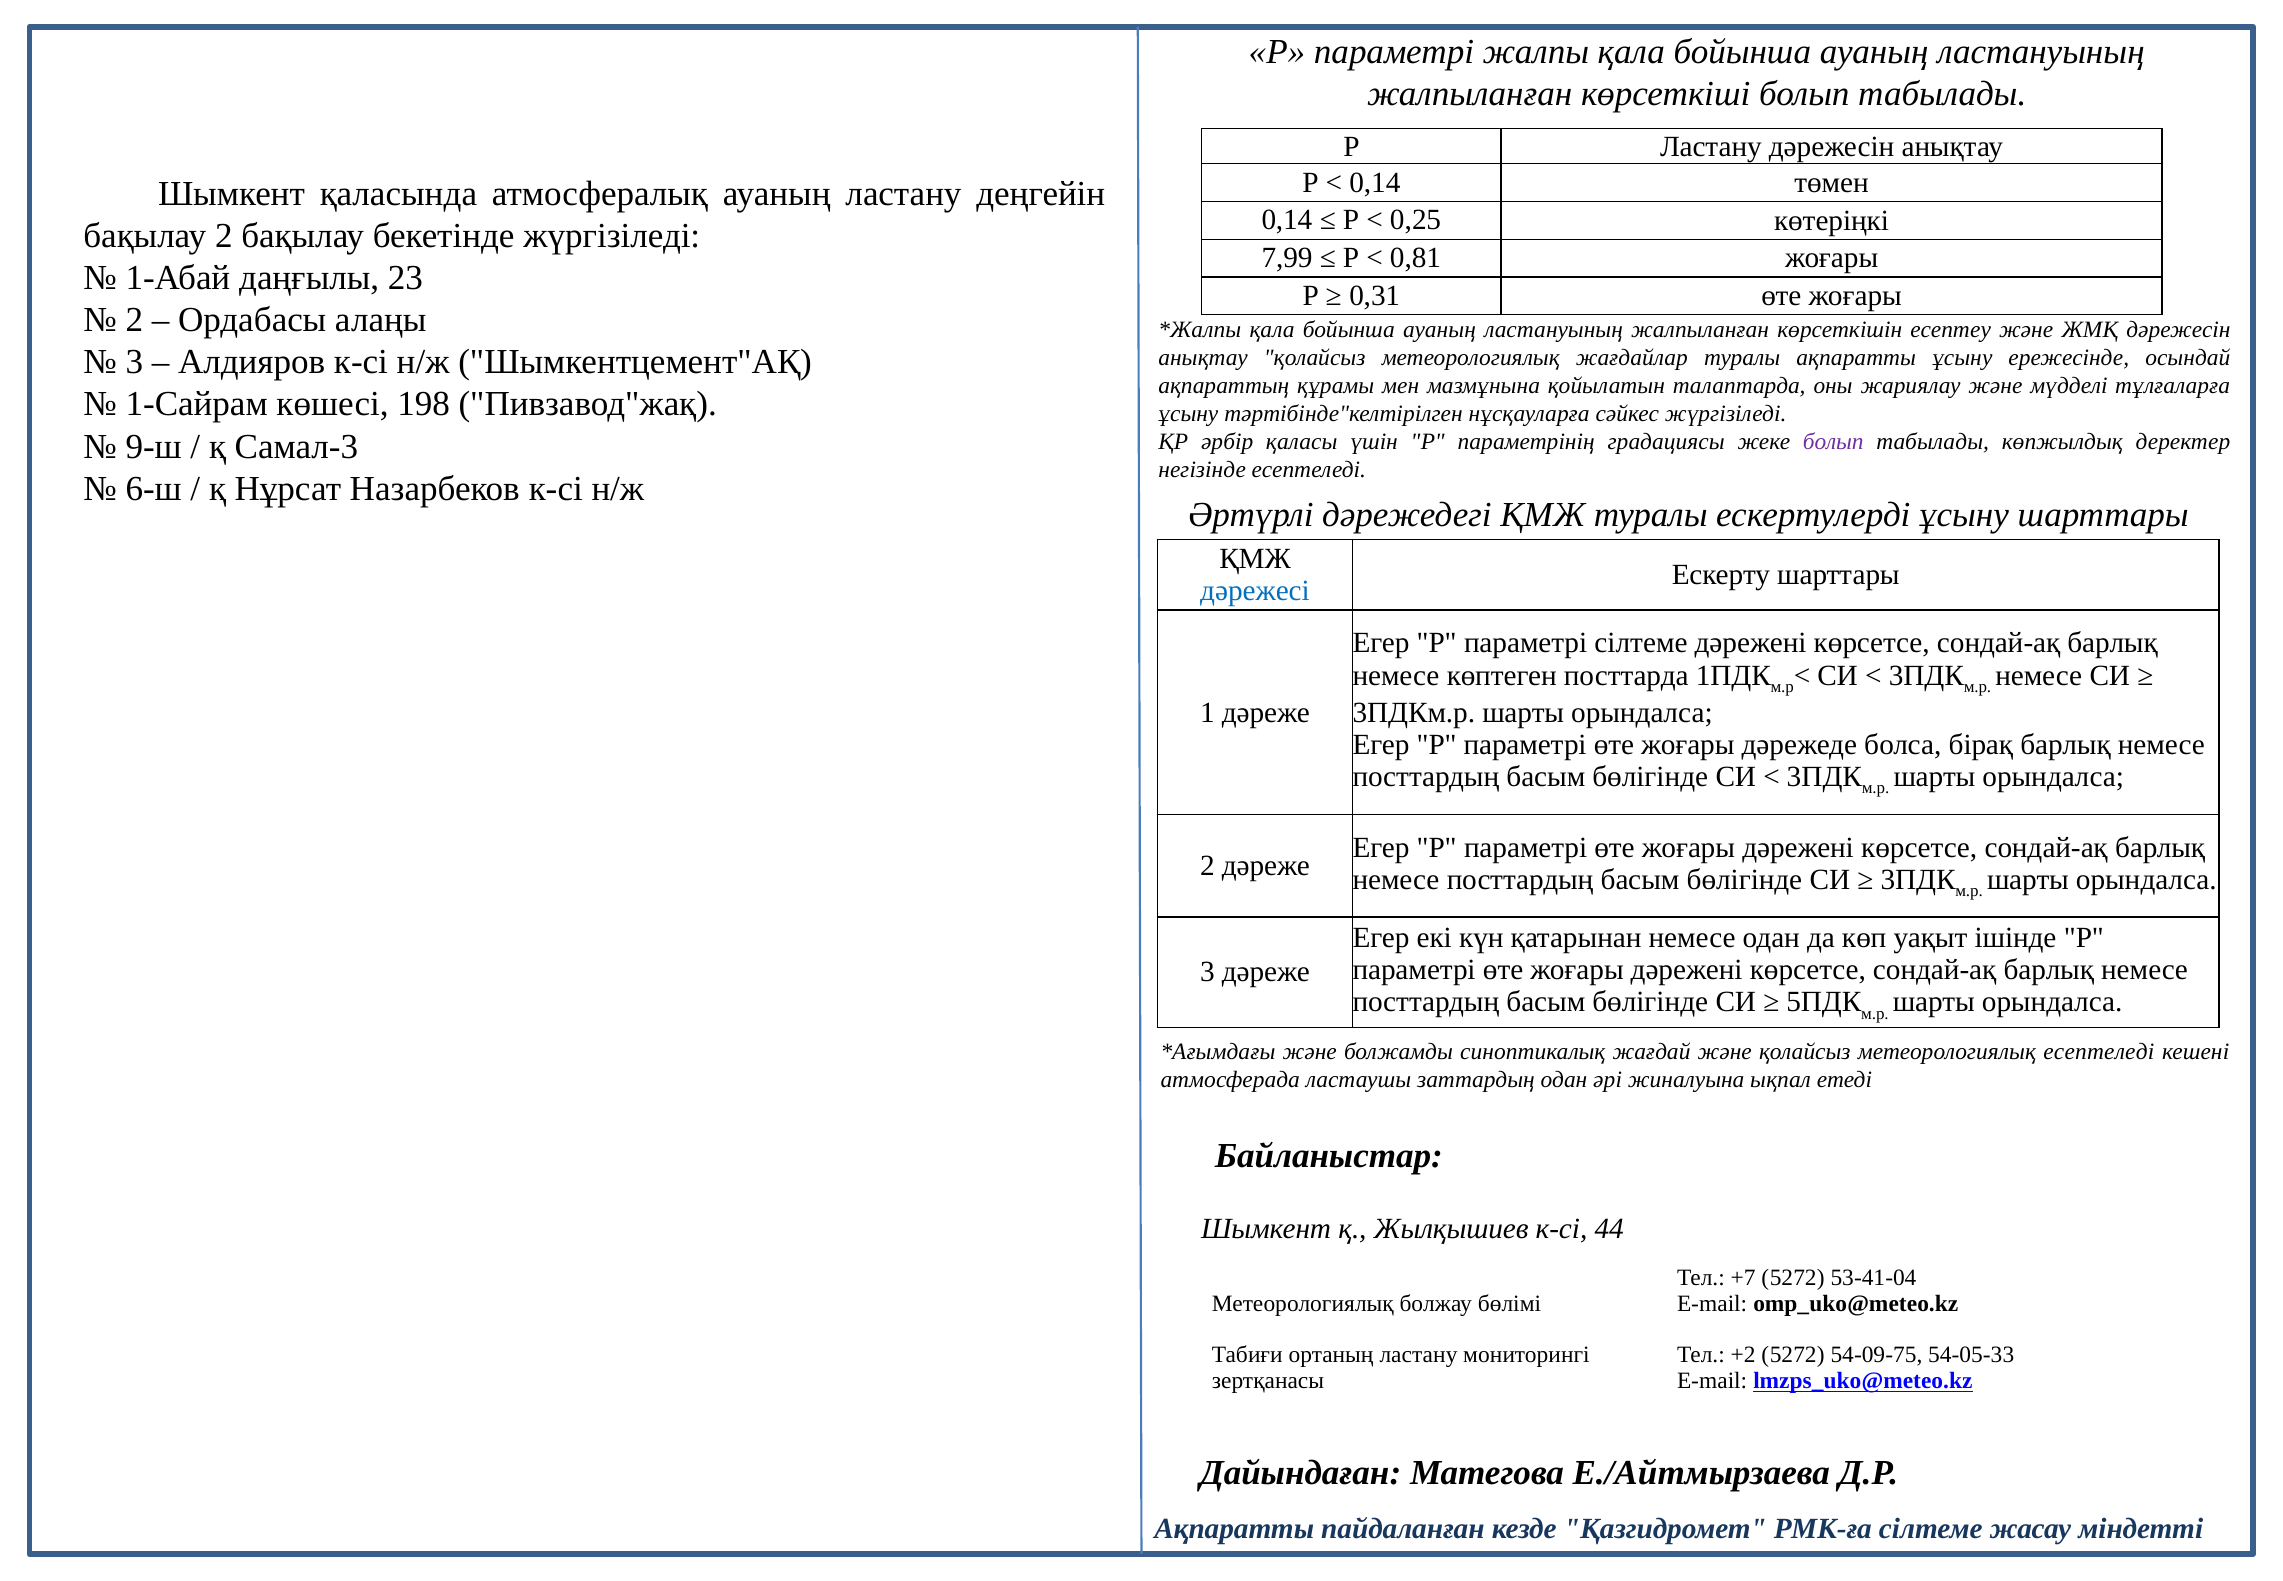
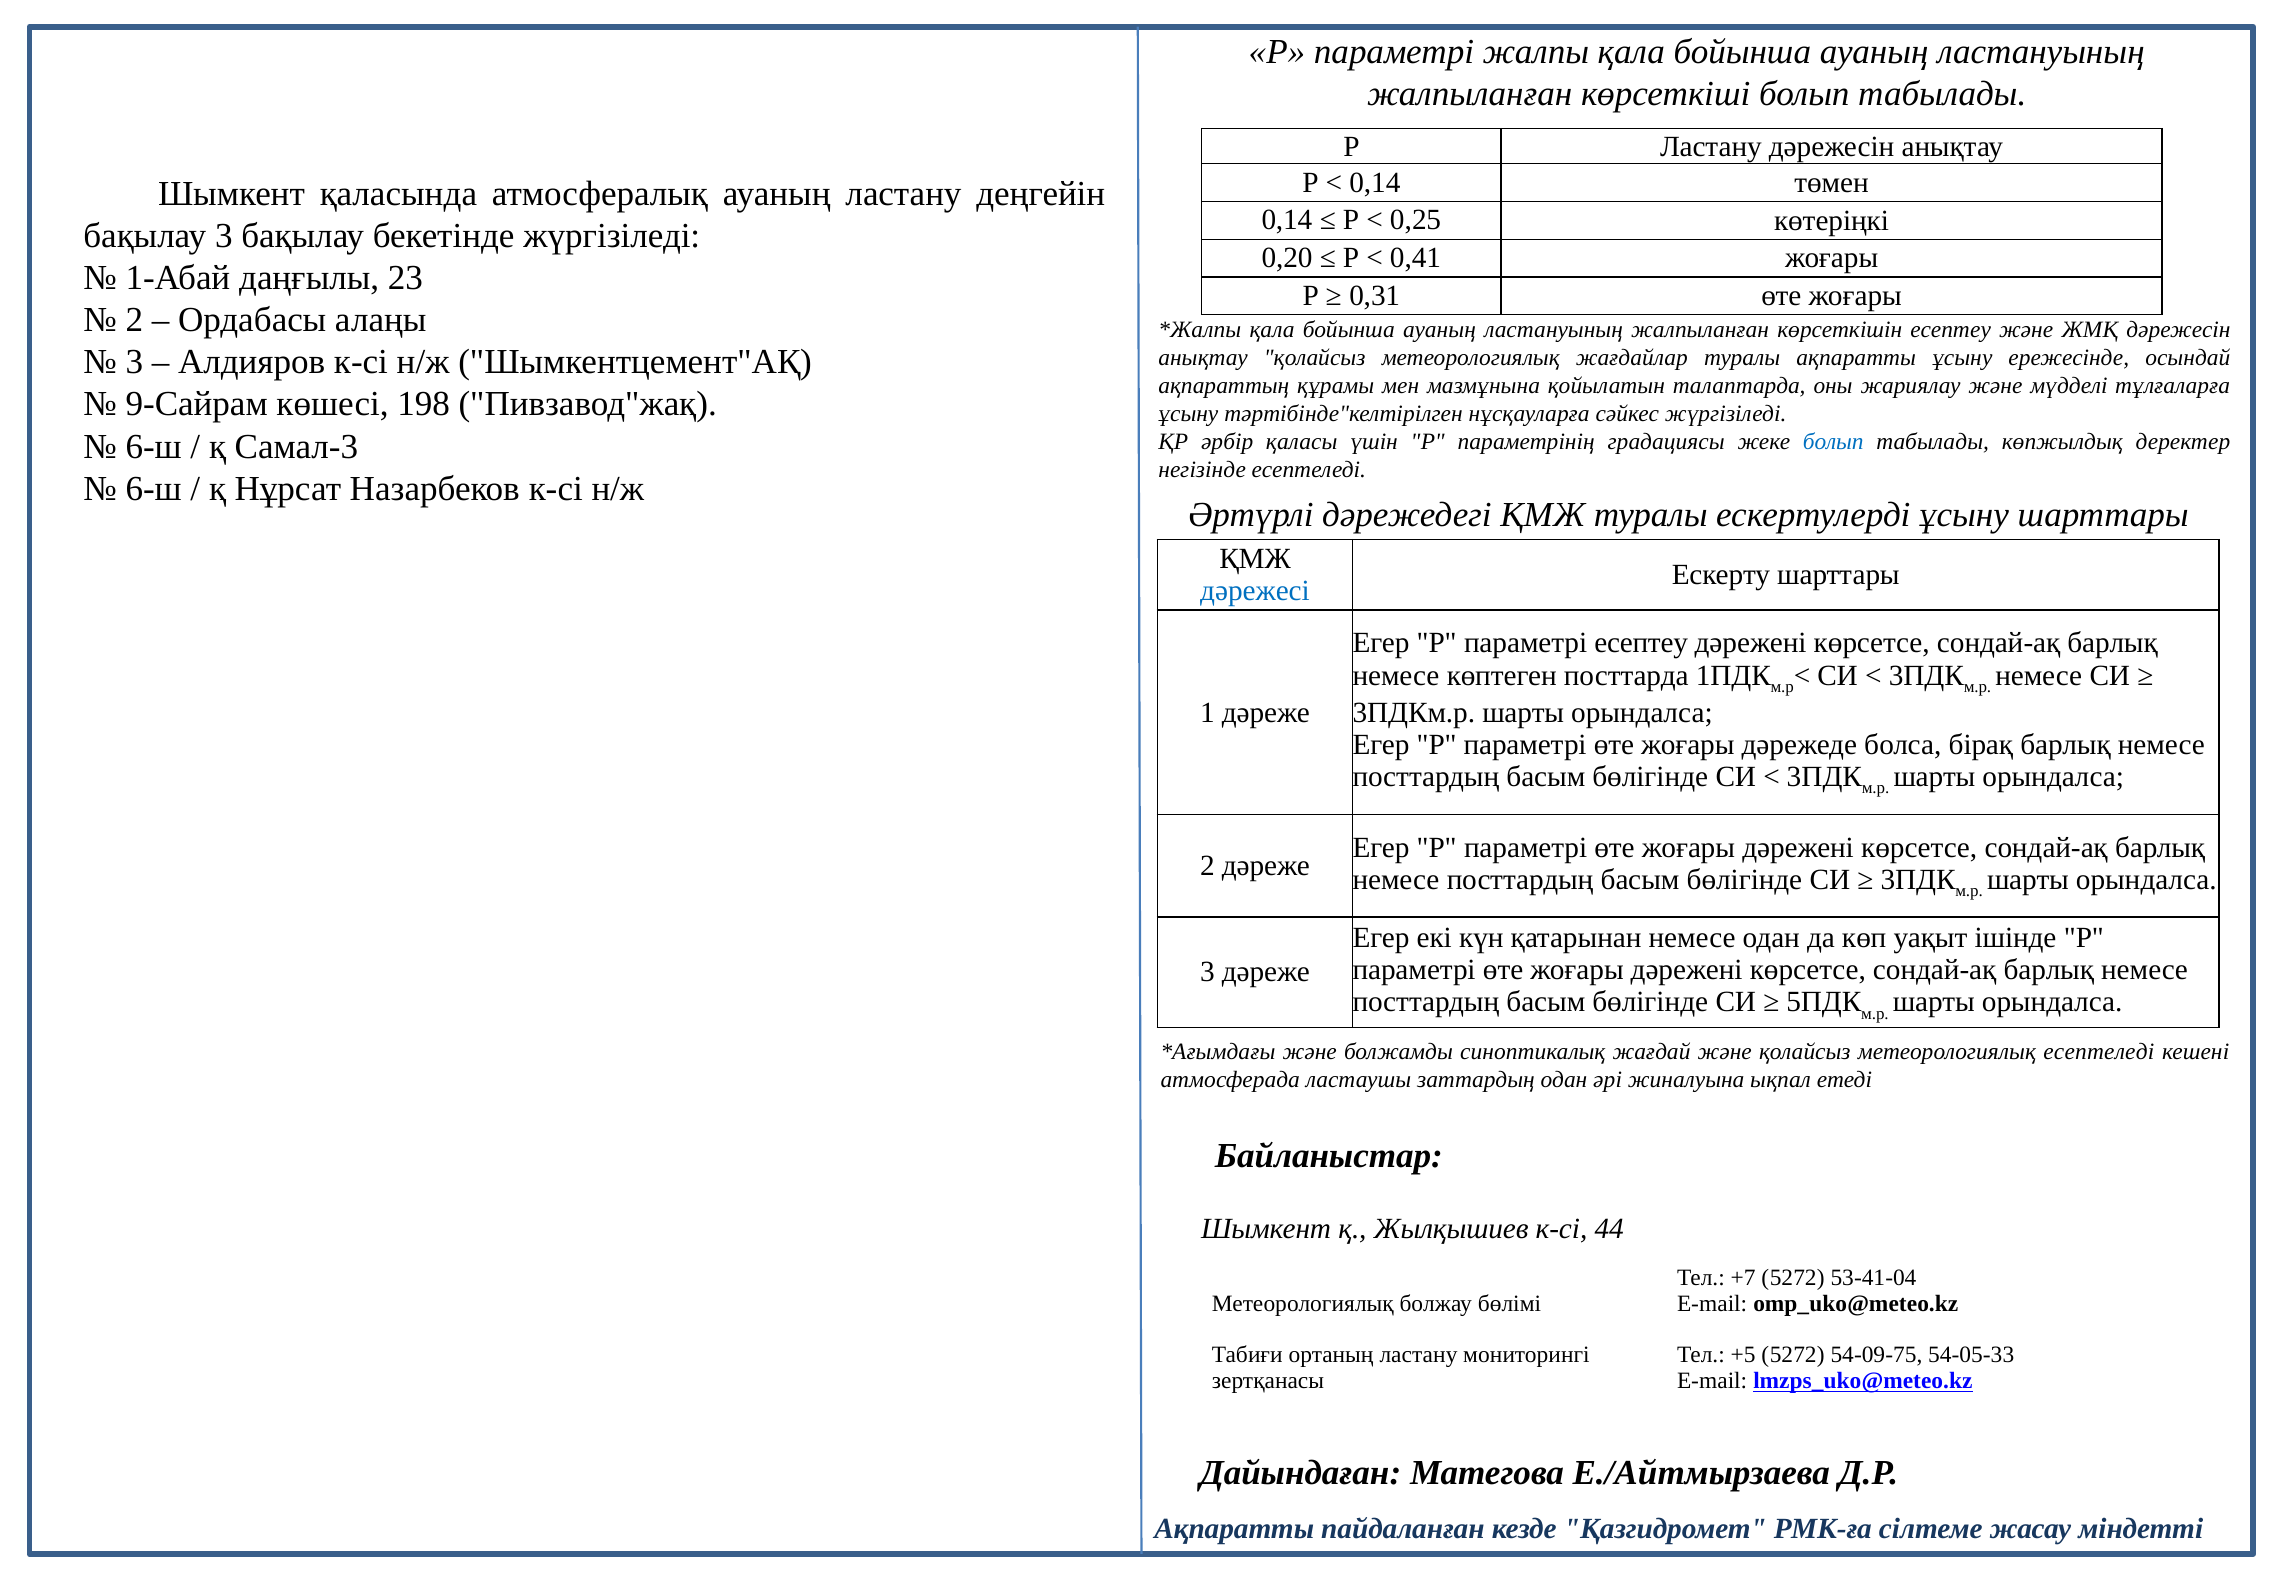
бақылау 2: 2 -> 3 (224, 236)
7,99: 7,99 -> 0,20 (1287, 258)
0,81: 0,81 -> 0,41 (1416, 258)
1-Сайрам: 1-Сайрам -> 9-Сайрам (197, 404)
9-ш: 9-ш -> 6-ш (154, 446)
болып colour: purple -> blue (1833, 442)
параметрі сілтеме: сілтеме -> есептеу (1641, 643)
+2: +2 -> +5 (1743, 1355)
